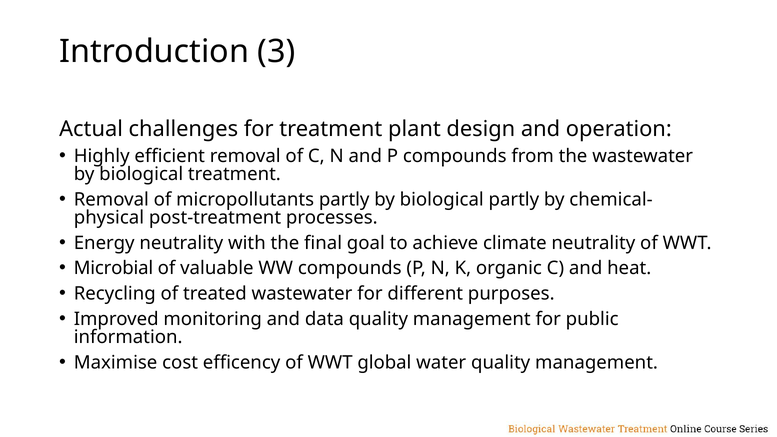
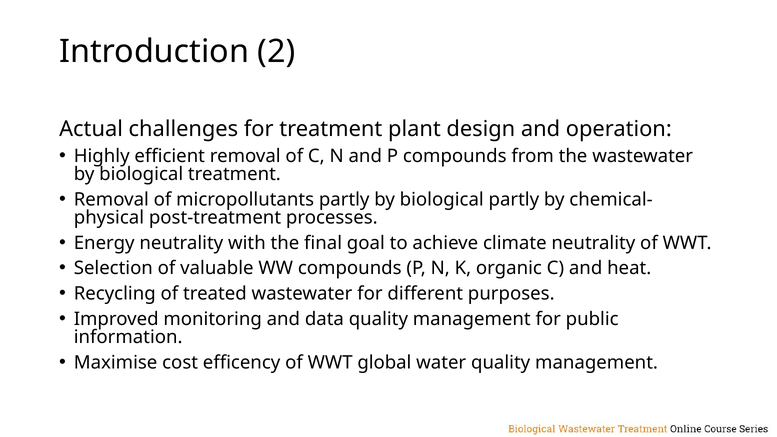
3: 3 -> 2 (276, 52)
Microbial: Microbial -> Selection (113, 268)
